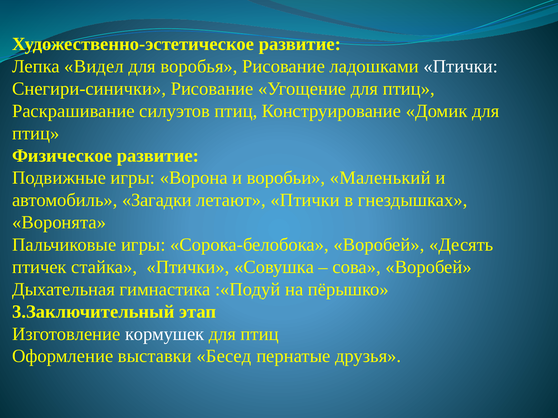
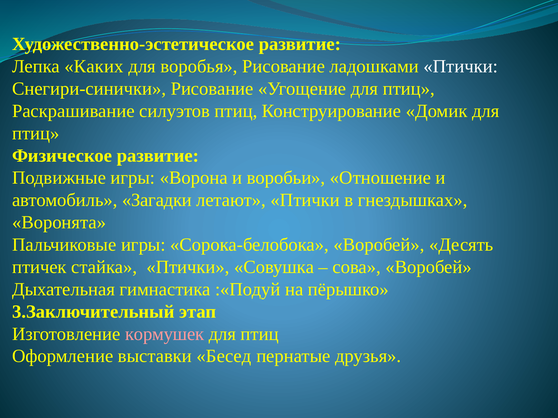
Видел: Видел -> Каких (94, 66)
Маленький: Маленький -> Отношение (380, 178)
кормушек colour: white -> pink (165, 334)
